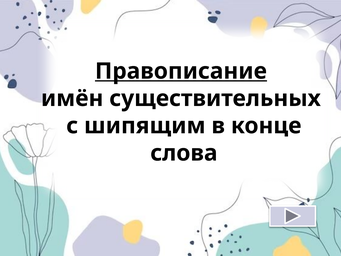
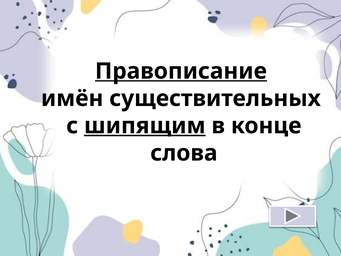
шипящим underline: none -> present (145, 126)
